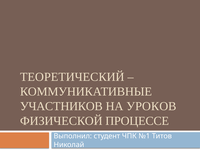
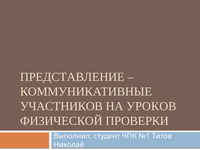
ТЕОРЕТИЧЕСКИЙ: ТЕОРЕТИЧЕСКИЙ -> ПРЕДСТАВЛЕНИЕ (72, 77)
ПРОЦЕССЕ: ПРОЦЕССЕ -> ПРОВЕРКИ (137, 121)
